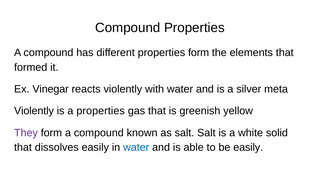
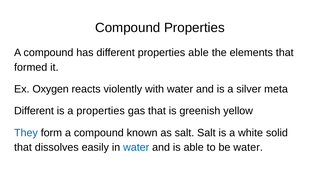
properties form: form -> able (198, 53)
Vinegar: Vinegar -> Oxygen (51, 89)
Violently: Violently -> Different (34, 111)
They colour: purple -> blue (26, 133)
be easily: easily -> water (248, 147)
